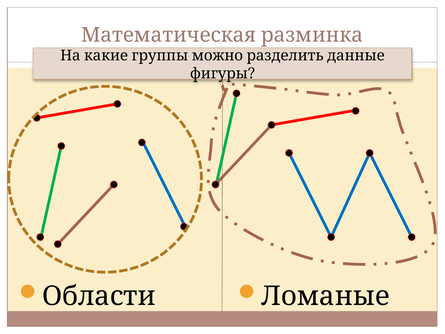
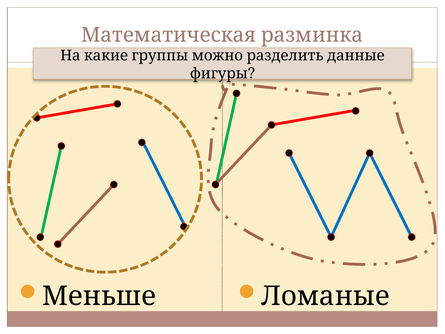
Области: Области -> Меньше (99, 296)
